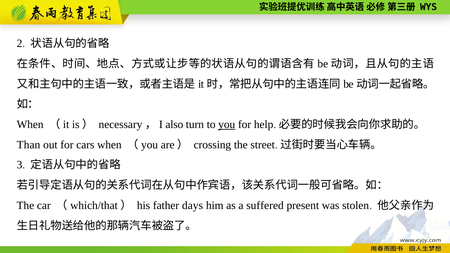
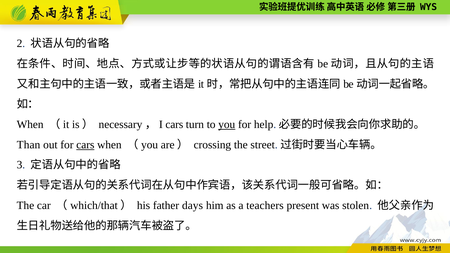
necessary，I also: also -> cars (174, 125)
cars underline: none -> present (85, 145)
suffered: suffered -> teachers (265, 206)
